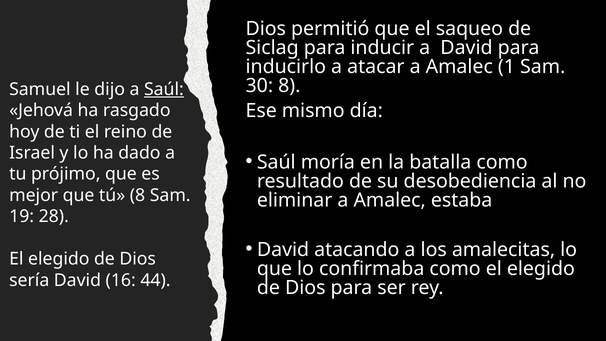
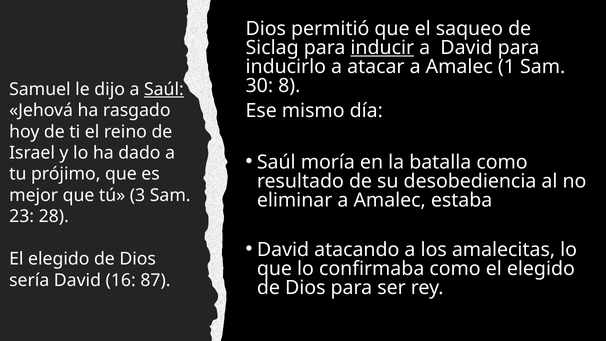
inducir underline: none -> present (382, 48)
tú 8: 8 -> 3 (138, 195)
19: 19 -> 23 (22, 217)
44: 44 -> 87 (155, 280)
